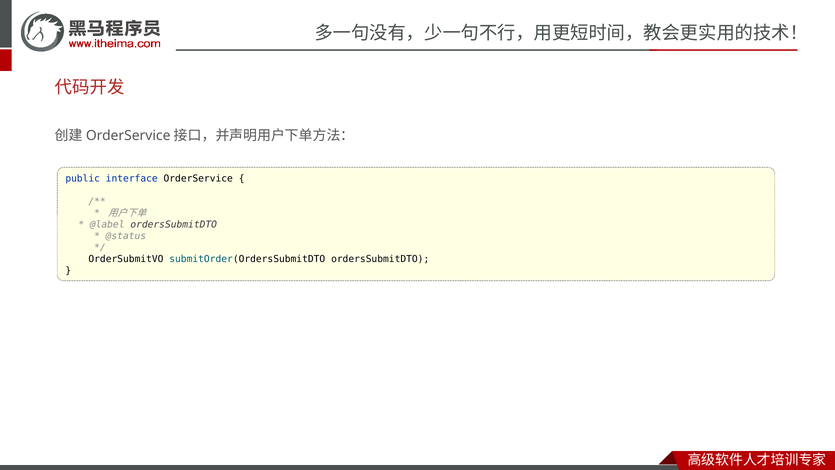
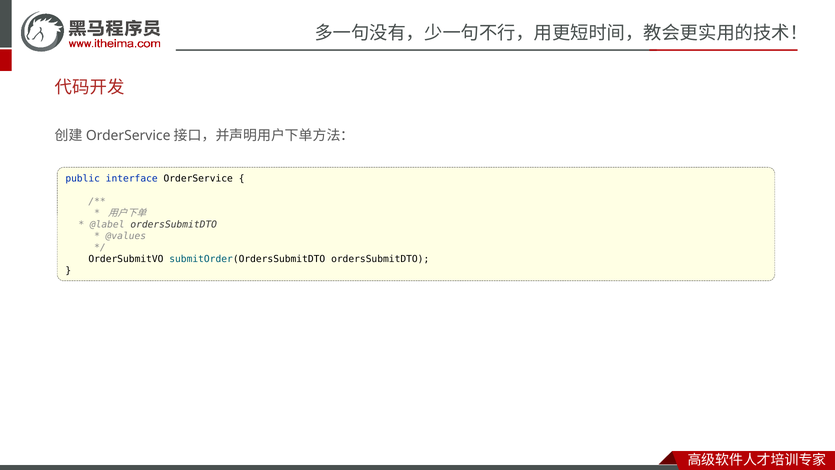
@status: @status -> @values (126, 236)
